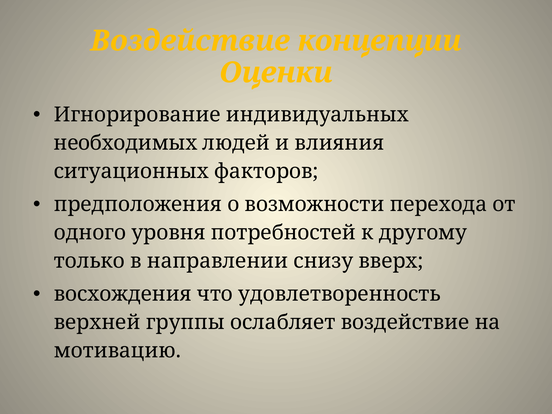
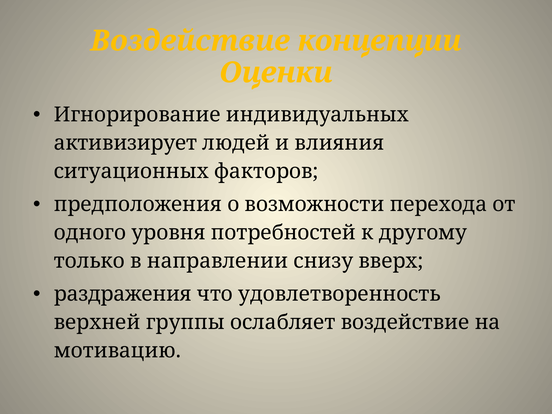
необходимых: необходимых -> активизирует (125, 143)
восхождения: восхождения -> раздражения (123, 294)
